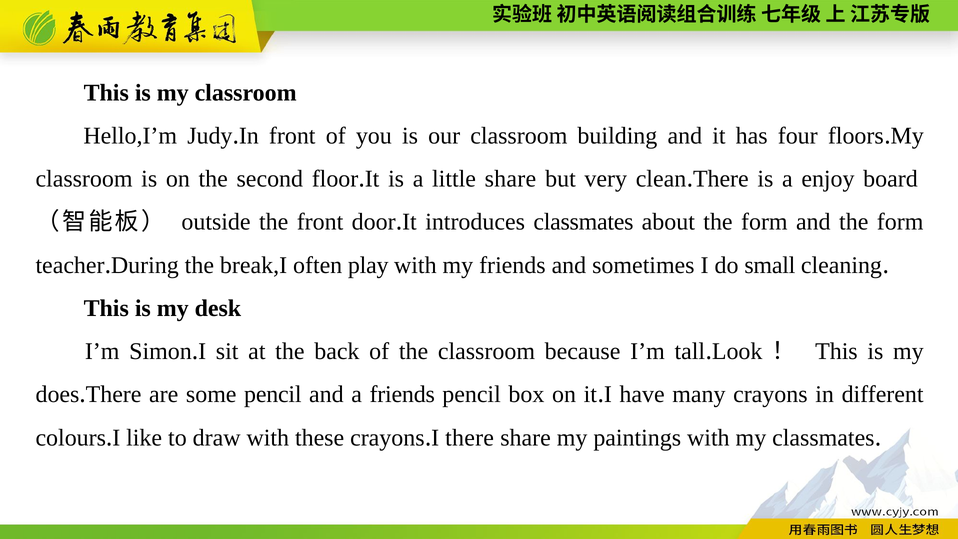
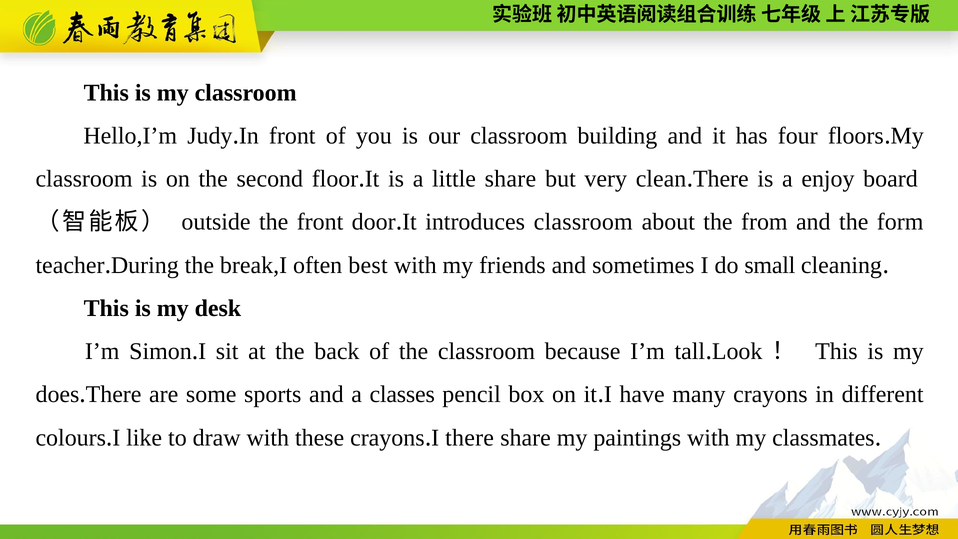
introduces classmates: classmates -> classroom (583, 222)
about the form: form -> from (764, 222)
play: play -> best (368, 265)
some pencil: pencil -> sports (273, 394)
a friends: friends -> classes (402, 394)
